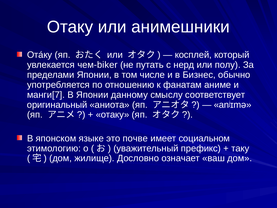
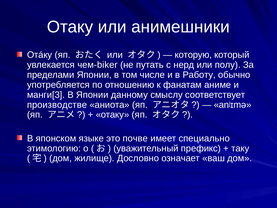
косплей: косплей -> которую (193, 55)
Бизнес: Бизнес -> Работу (199, 75)
манги[7: манги[7 -> манги[3 (46, 95)
оригинальный: оригинальный -> производстве (57, 105)
социальном: социальном -> специально (204, 138)
